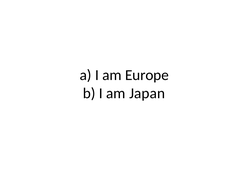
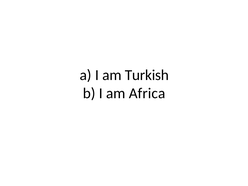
Europe: Europe -> Turkish (147, 75)
Japan: Japan -> Africa (147, 93)
